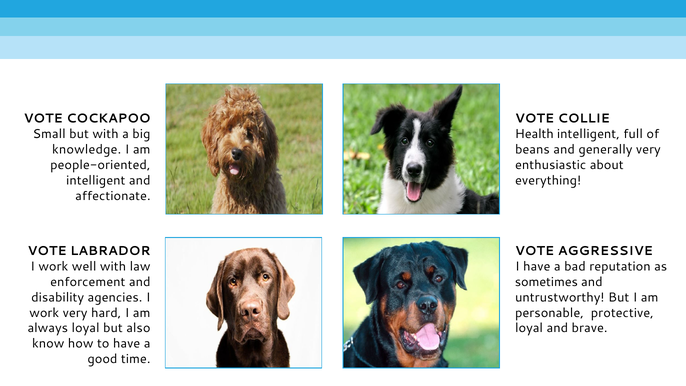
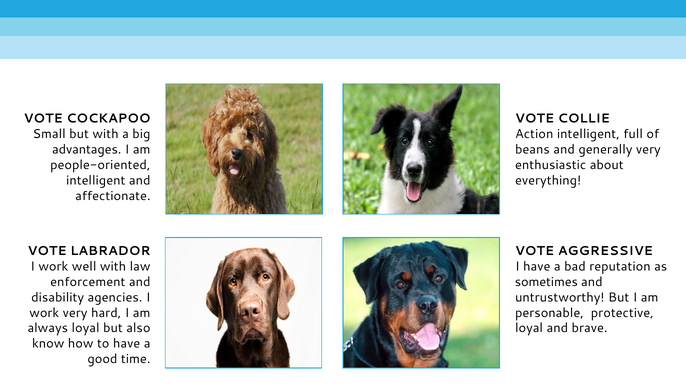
Health: Health -> Action (534, 134)
knowledge: knowledge -> advantages (87, 150)
